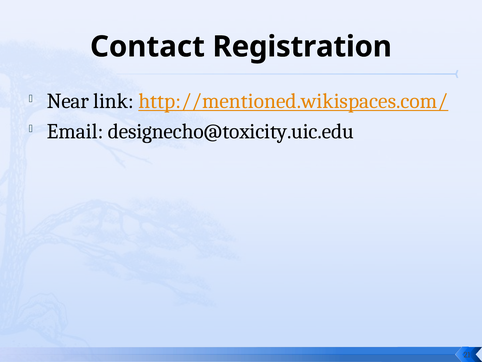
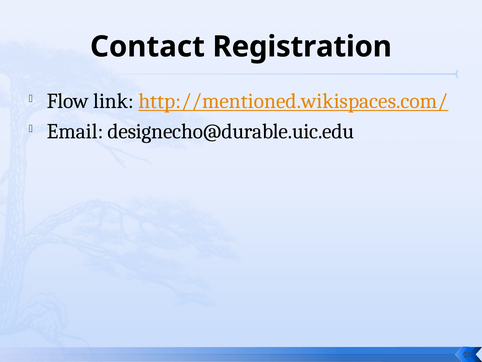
Near: Near -> Flow (68, 101)
designecho@toxicity.uic.edu: designecho@toxicity.uic.edu -> designecho@durable.uic.edu (231, 131)
